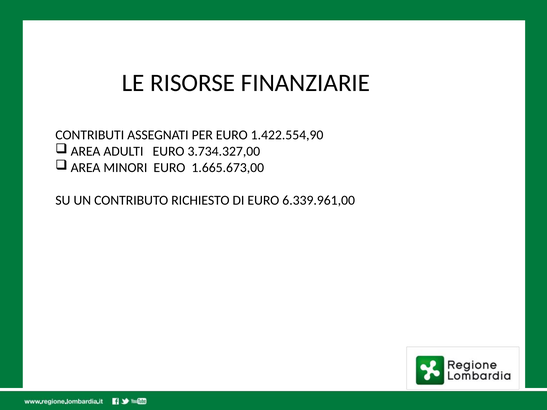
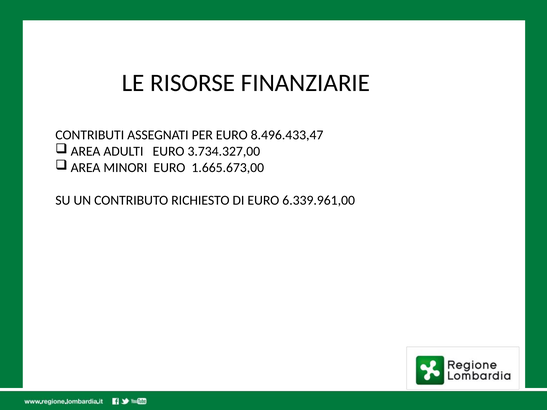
1.422.554,90: 1.422.554,90 -> 8.496.433,47 (287, 135)
